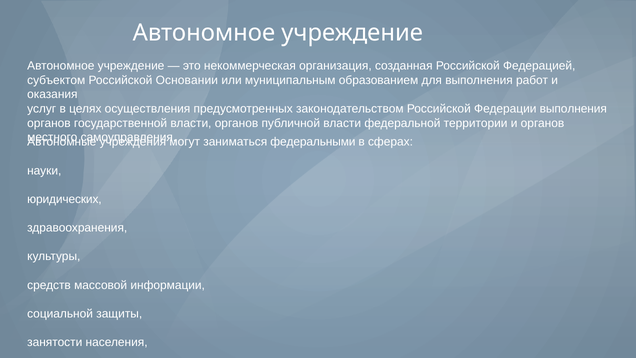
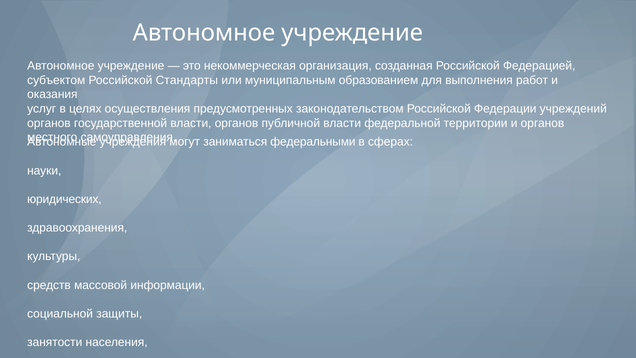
Основании: Основании -> Стандарты (187, 80)
Федерации выполнения: выполнения -> учреждений (573, 109)
